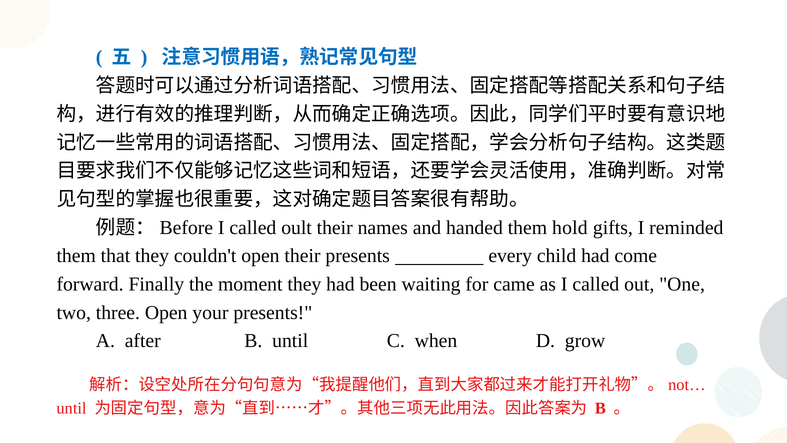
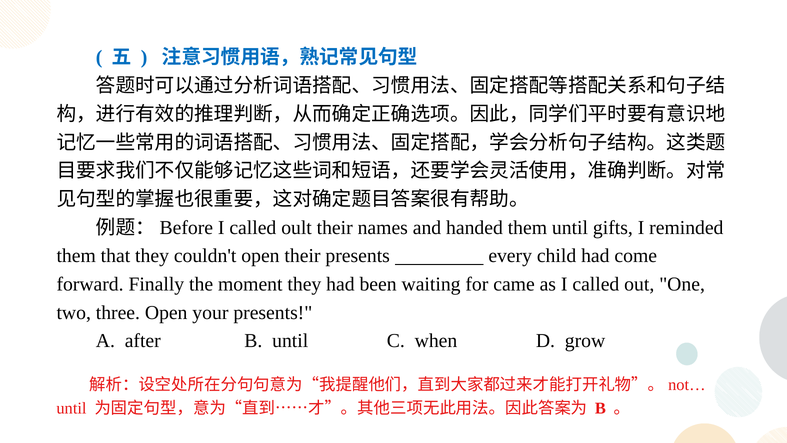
them hold: hold -> until (570, 227)
